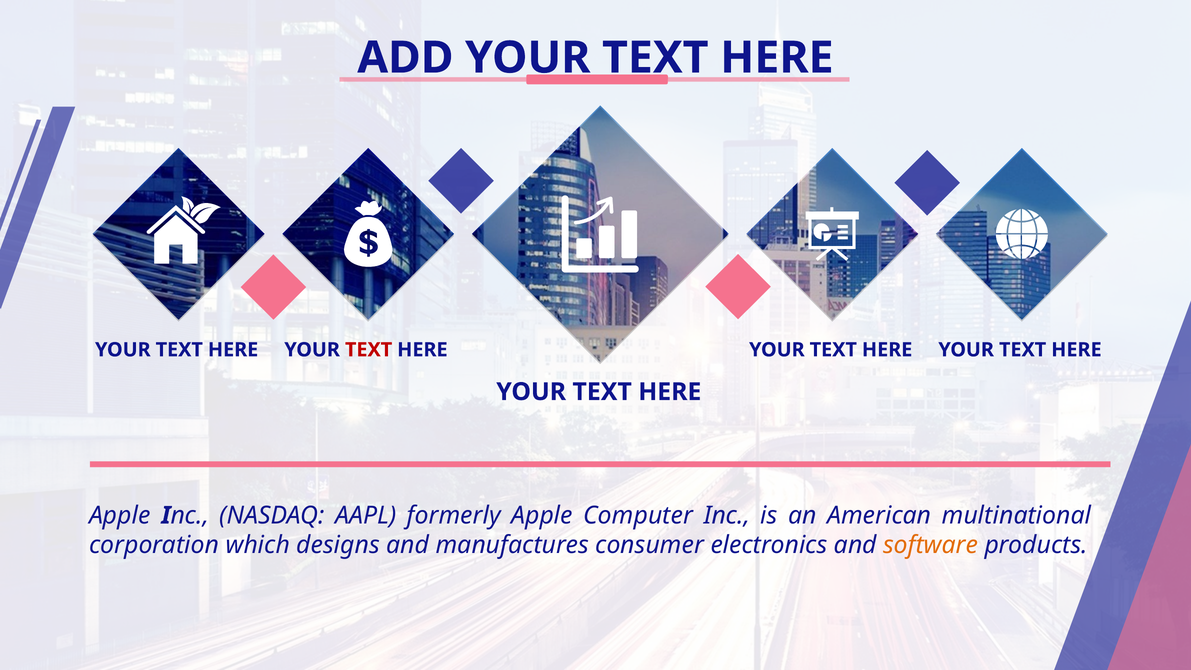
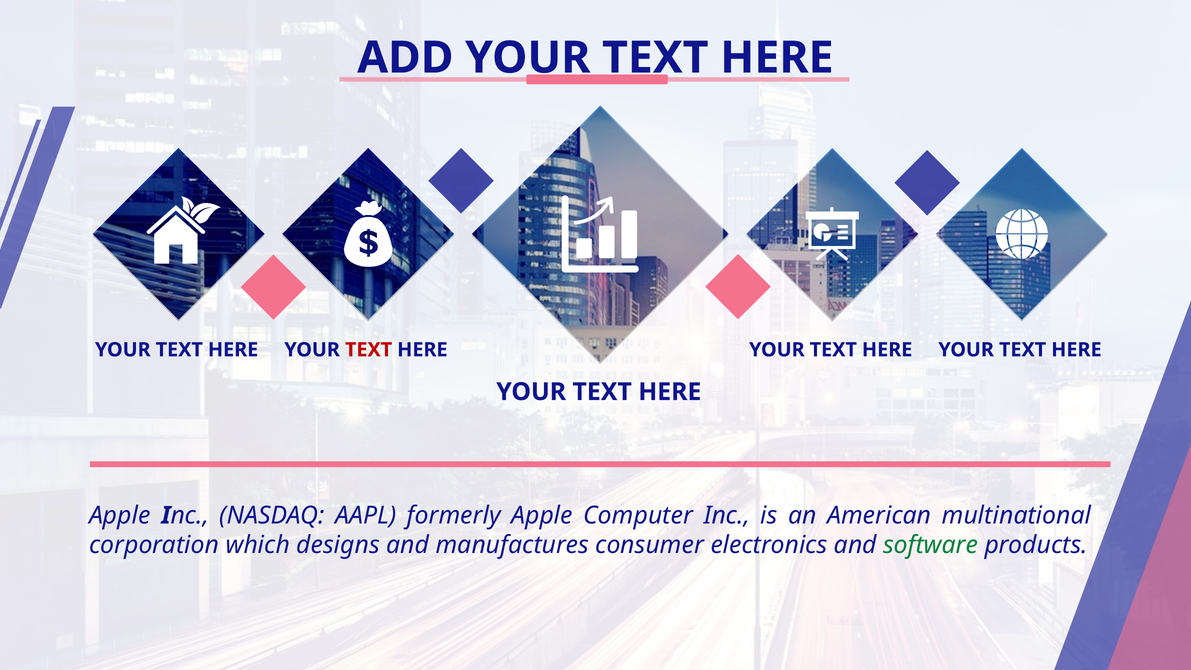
software colour: orange -> green (931, 545)
